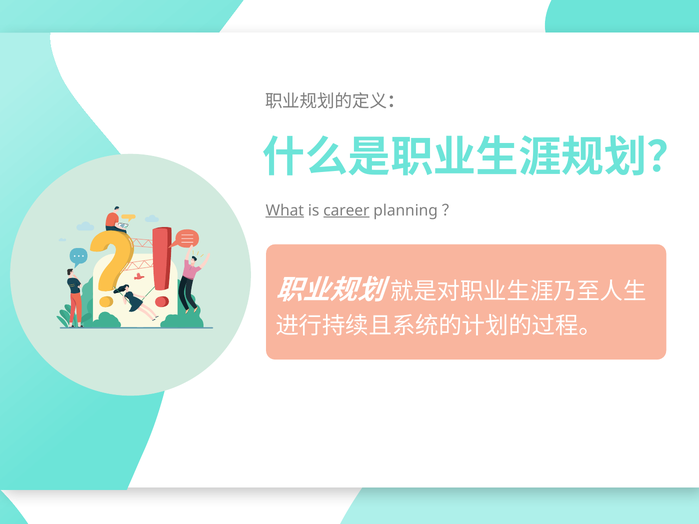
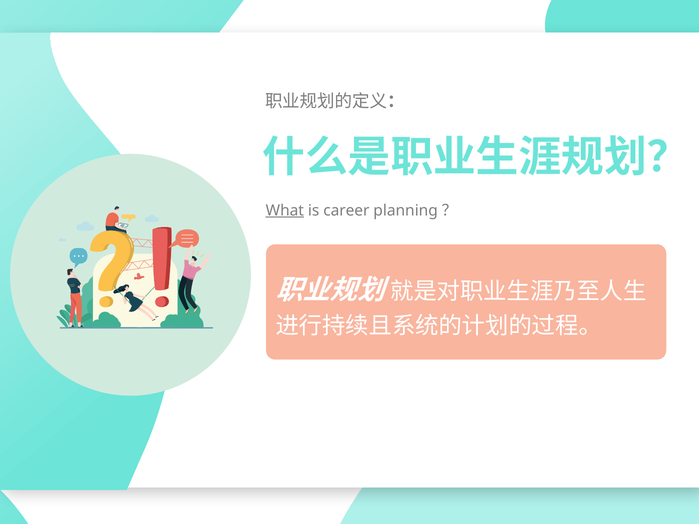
career underline: present -> none (346, 211)
